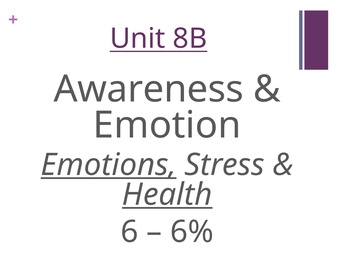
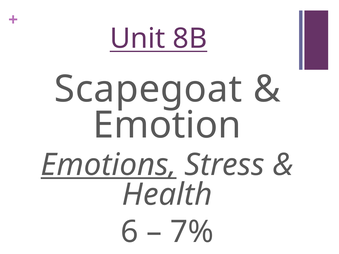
Awareness: Awareness -> Scapegoat (148, 89)
Health underline: present -> none (167, 195)
6%: 6% -> 7% (192, 232)
